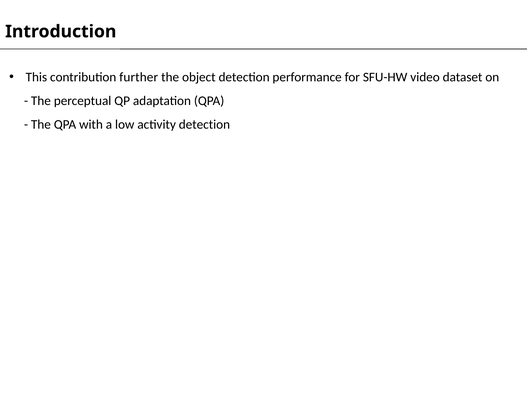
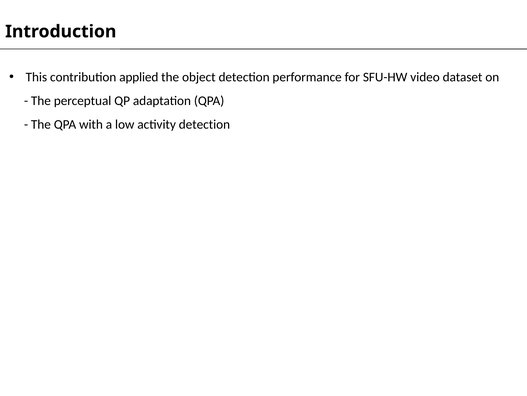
further: further -> applied (139, 77)
